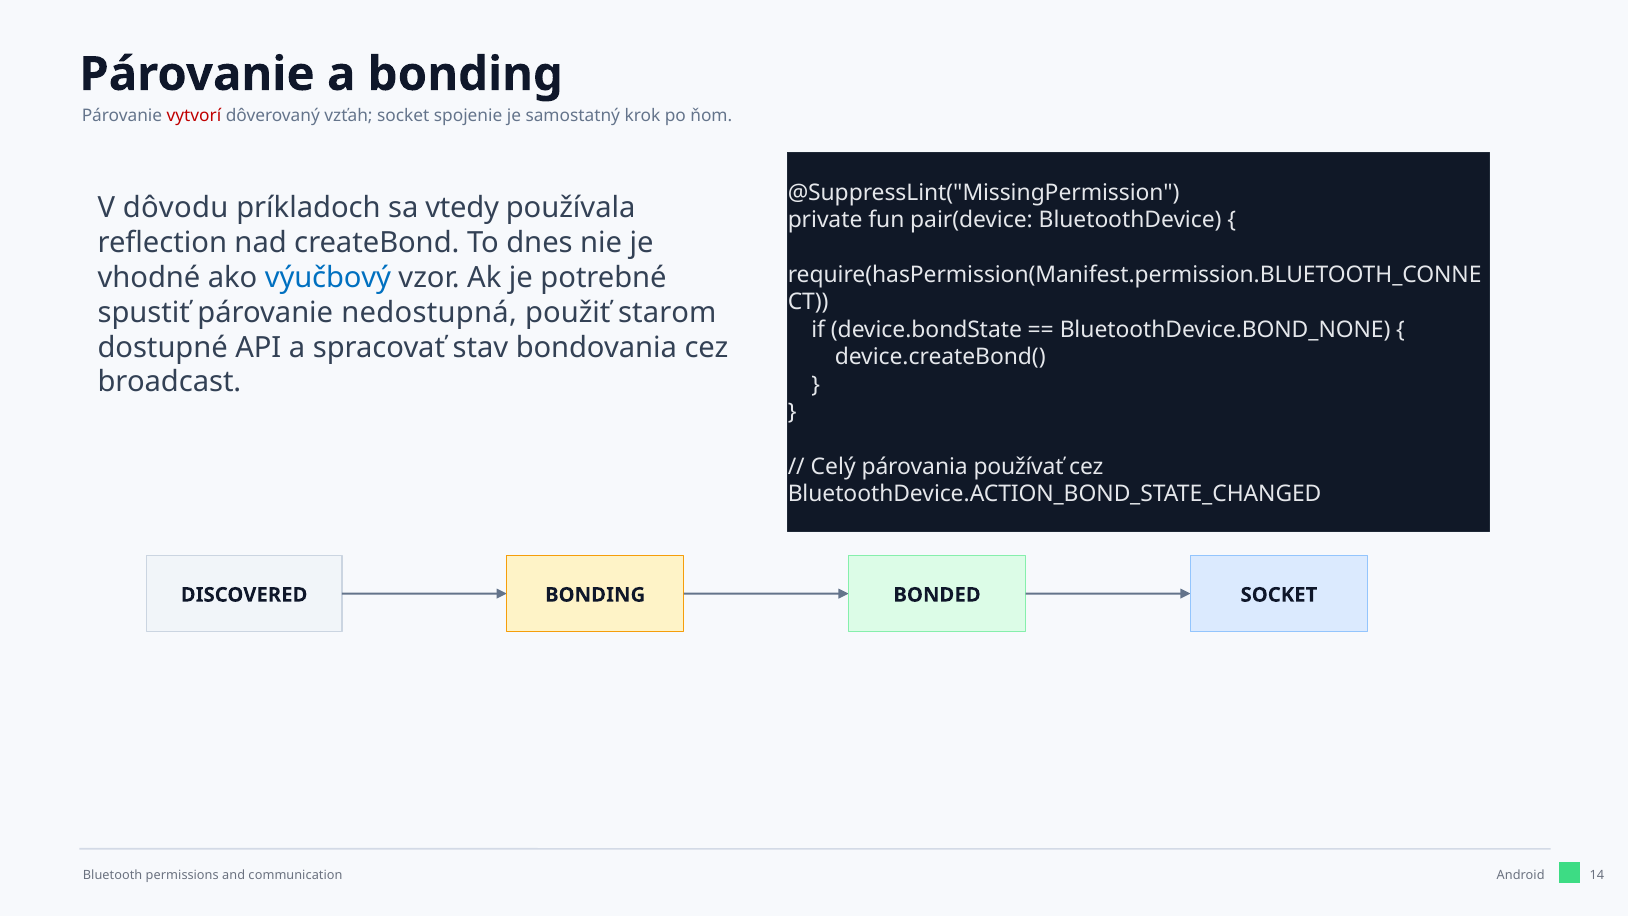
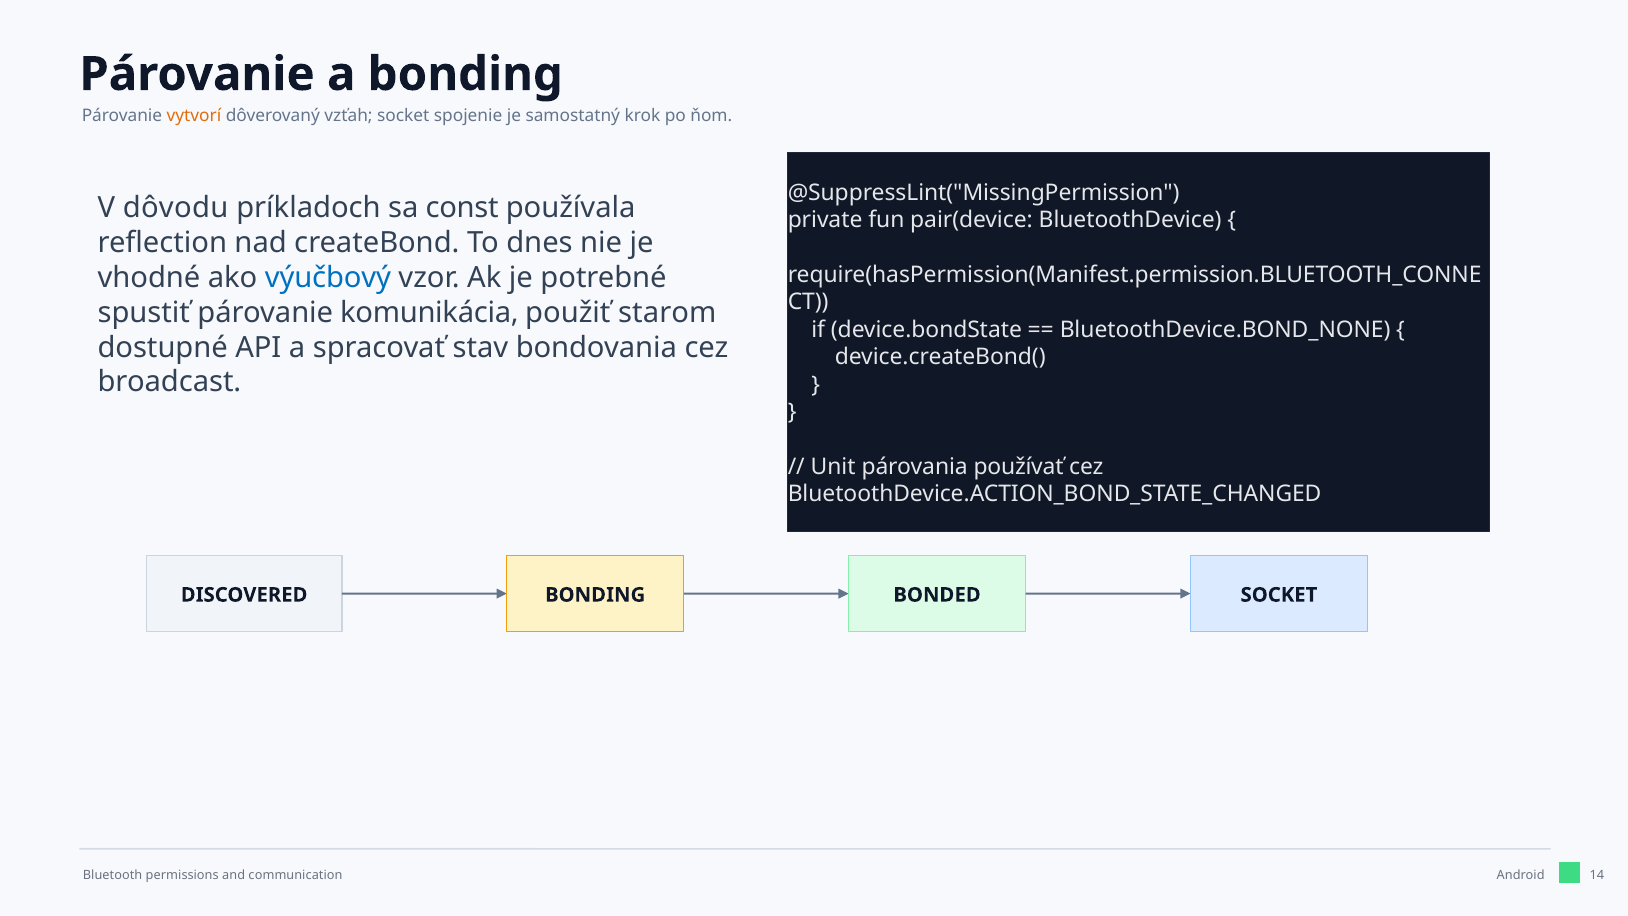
vytvorí colour: red -> orange (194, 115)
vtedy: vtedy -> const (462, 208)
nedostupná: nedostupná -> komunikácia (429, 312)
Celý: Celý -> Unit (833, 466)
